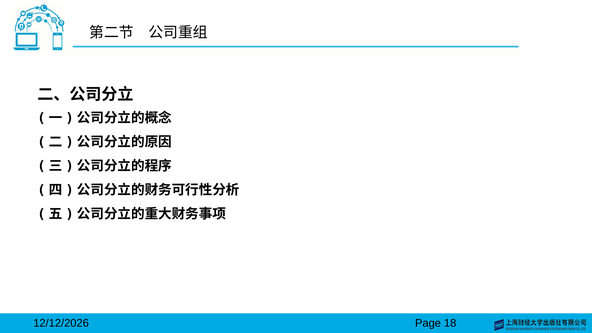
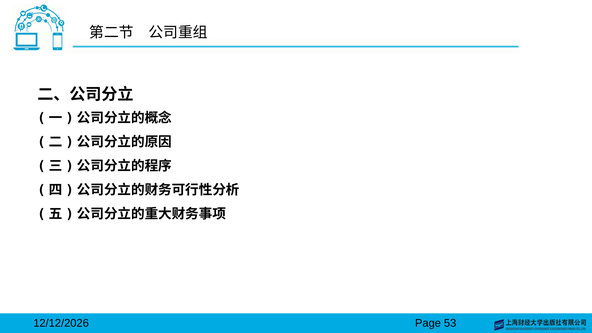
18: 18 -> 53 (450, 323)
